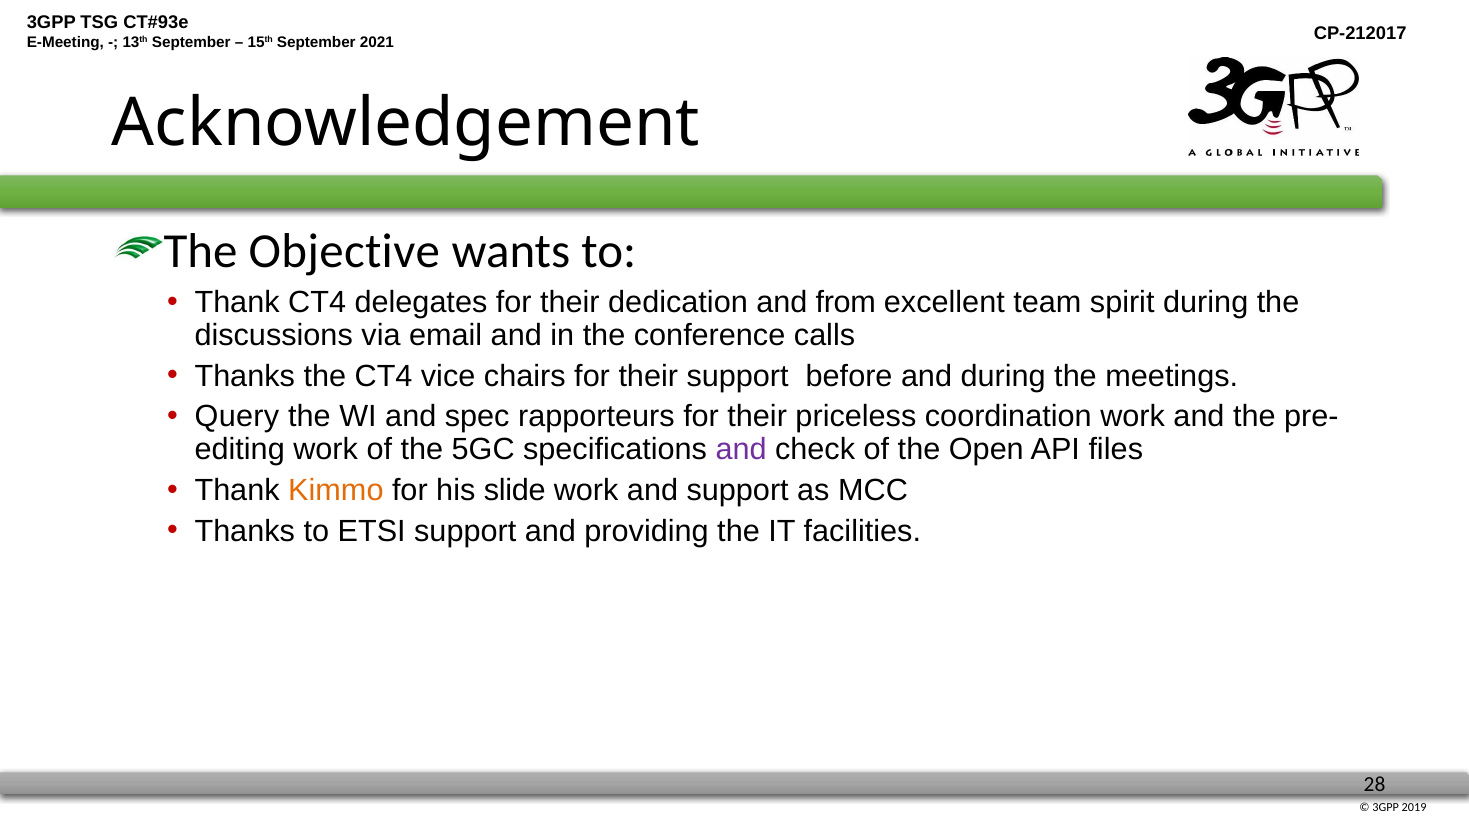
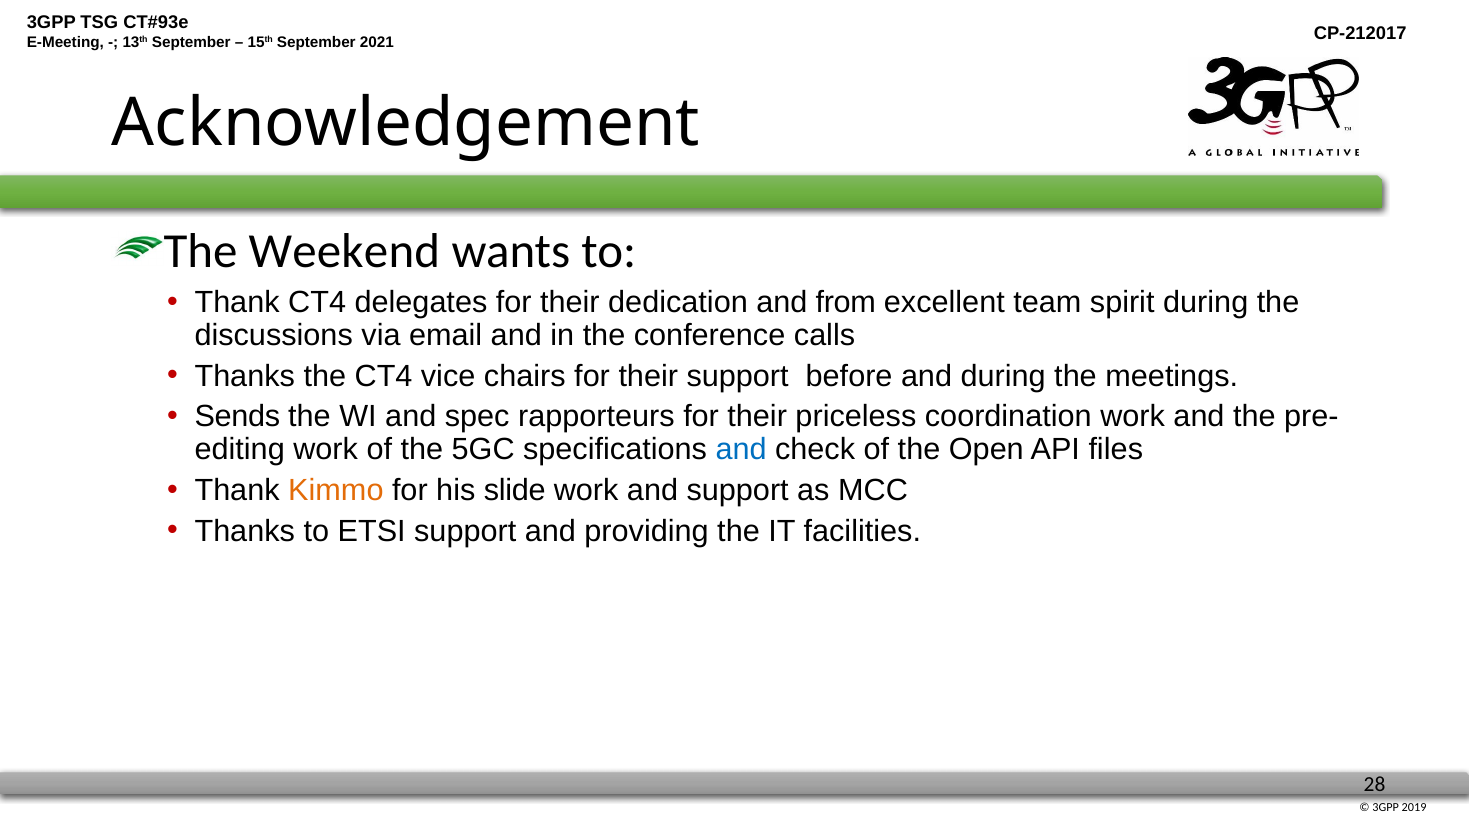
Objective: Objective -> Weekend (344, 252)
Query: Query -> Sends (237, 417)
and colour: purple -> blue (741, 450)
